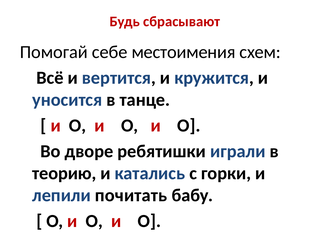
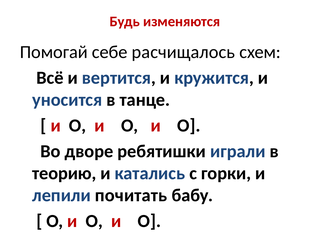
сбрасывают: сбрасывают -> изменяются (182, 21)
местоимения: местоимения -> расчищалось (183, 52)
